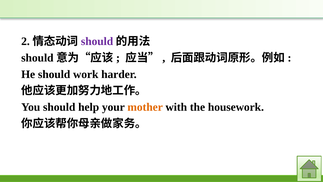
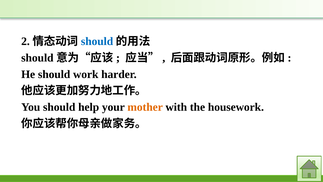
should colour: purple -> blue (97, 41)
